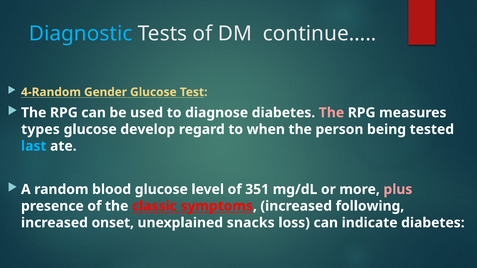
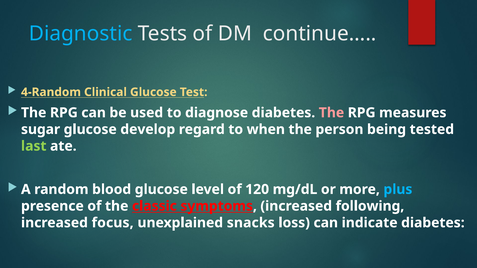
Gender: Gender -> Clinical (105, 92)
types: types -> sugar (41, 130)
last colour: light blue -> light green (34, 146)
351: 351 -> 120 (257, 190)
plus colour: pink -> light blue (398, 190)
onset: onset -> focus (113, 223)
